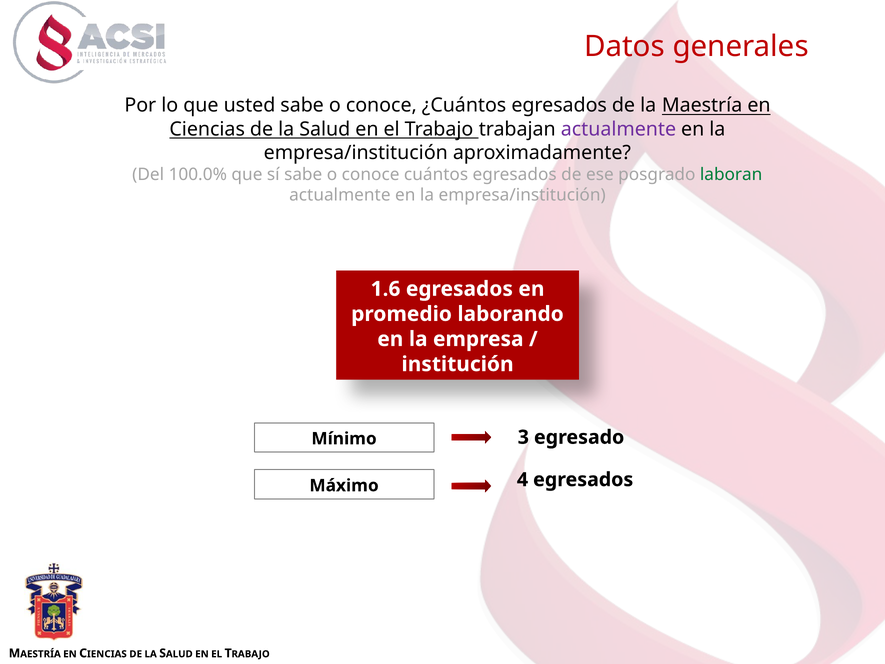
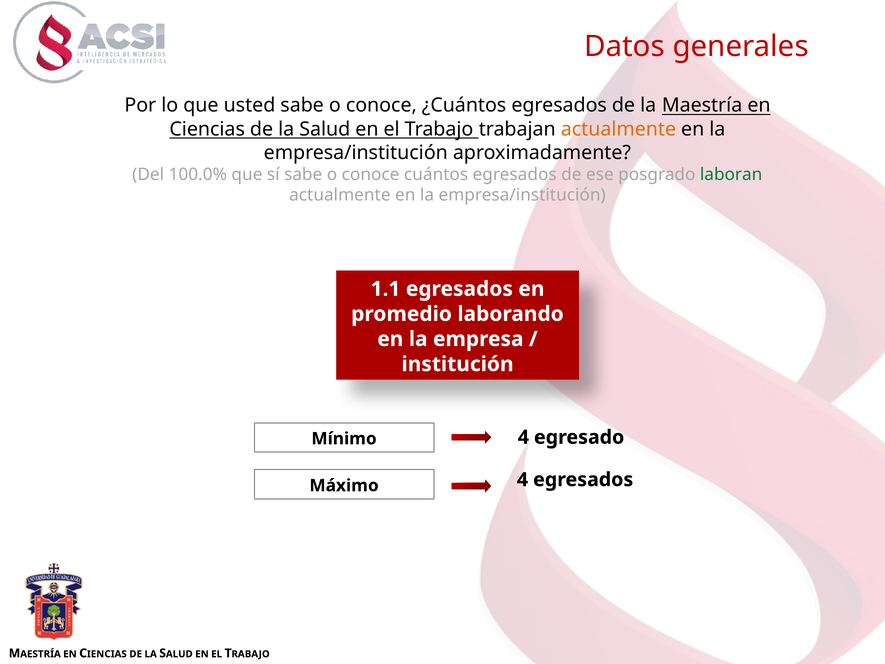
actualmente colour: purple -> orange (618, 129)
1.6: 1.6 -> 1.1 (386, 289)
Mínimo 3: 3 -> 4 (523, 437)
